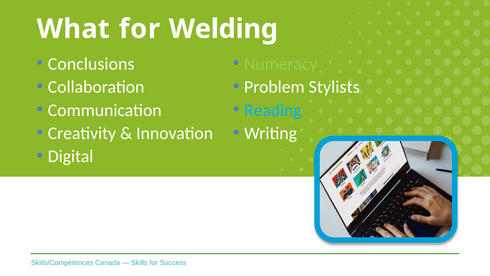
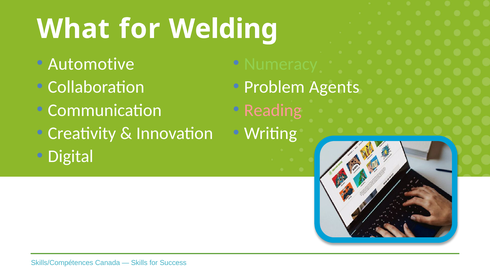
Conclusions: Conclusions -> Automotive (91, 64)
Stylists: Stylists -> Agents (334, 87)
Reading colour: light blue -> pink (273, 110)
